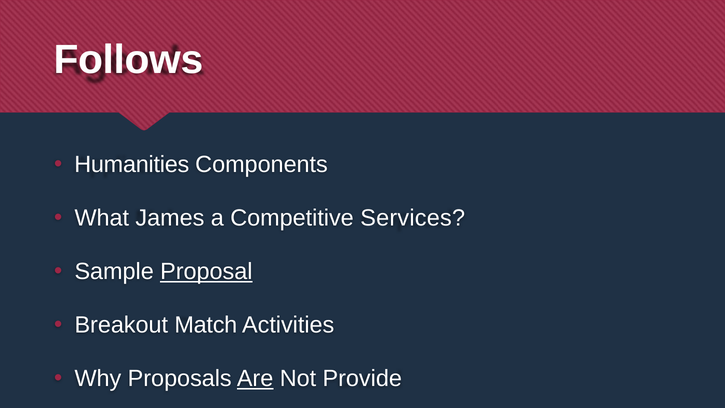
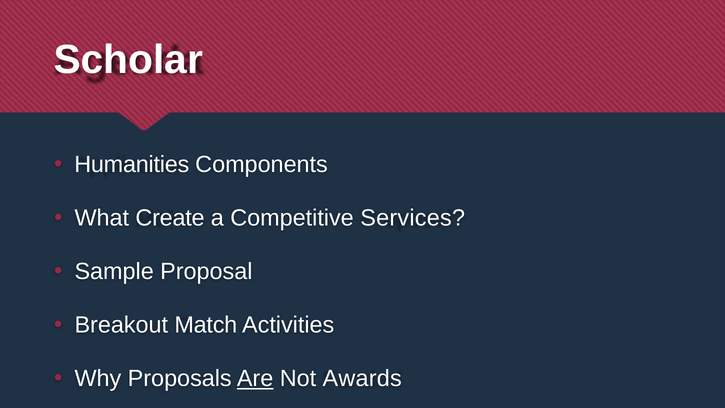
Follows: Follows -> Scholar (128, 60)
James: James -> Create (170, 218)
Proposal underline: present -> none (206, 272)
Provide: Provide -> Awards (362, 379)
